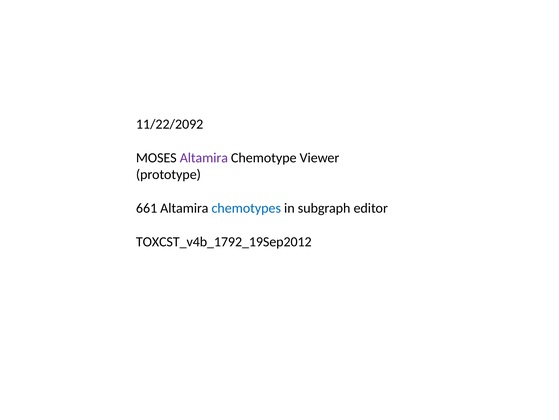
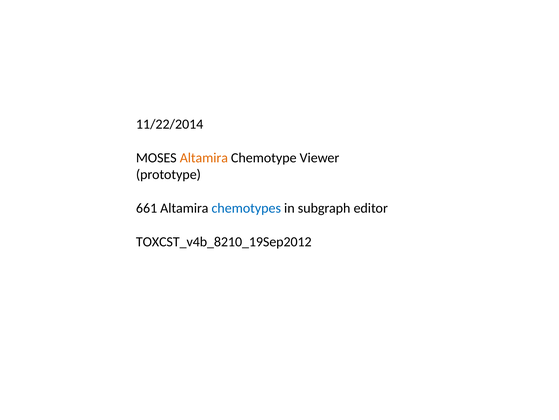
11/22/2092: 11/22/2092 -> 11/22/2014 (170, 124)
Altamira colour: purple -> orange (204, 157)
TOXCST_v4b_1792_19Sep2012: TOXCST_v4b_1792_19Sep2012 -> TOXCST_v4b_8210_19Sep2012 (224, 241)
